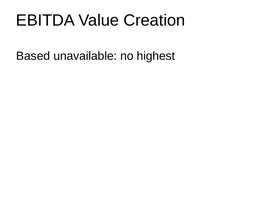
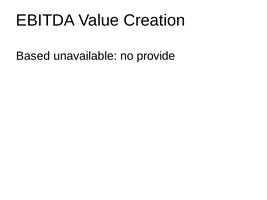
highest: highest -> provide (156, 56)
